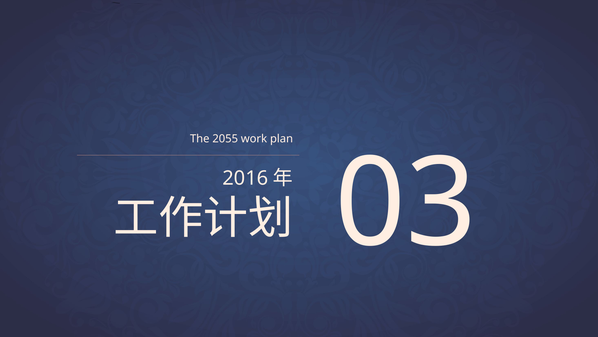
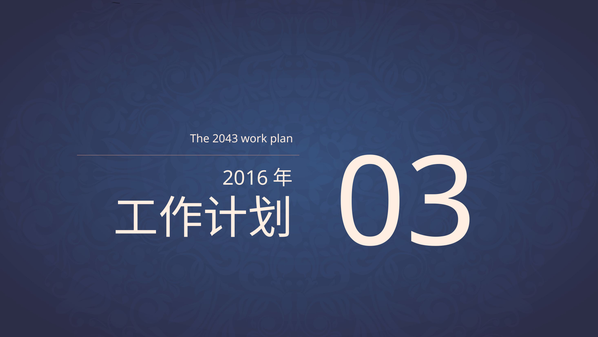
2055: 2055 -> 2043 (225, 139)
